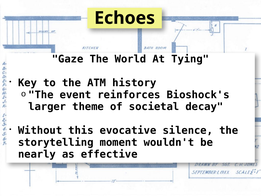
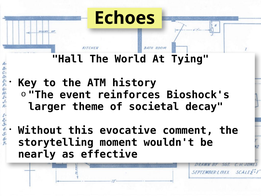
Gaze: Gaze -> Hall (68, 59)
silence: silence -> comment (188, 130)
